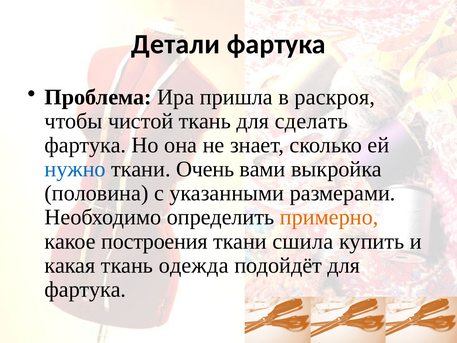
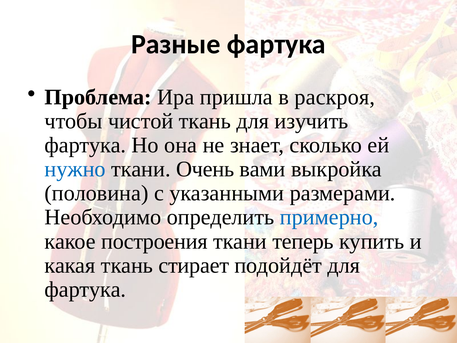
Детали: Детали -> Разные (176, 44)
сделать: сделать -> изучить (312, 121)
примерно colour: orange -> blue (329, 217)
сшила: сшила -> теперь (303, 241)
одежда: одежда -> стирает (194, 265)
